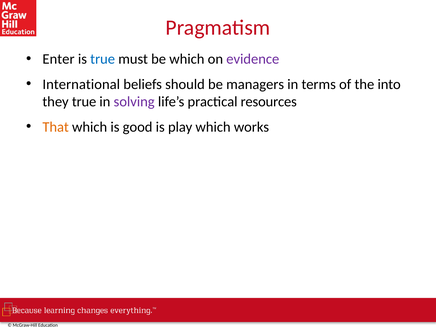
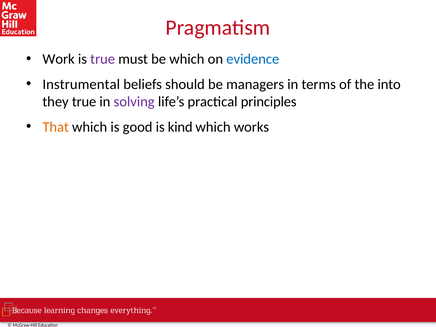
Enter: Enter -> Work (59, 59)
true colour: blue -> purple (103, 59)
evidence colour: purple -> blue (253, 59)
International: International -> Instrumental (81, 84)
resources: resources -> principles (269, 102)
play: play -> kind (180, 127)
